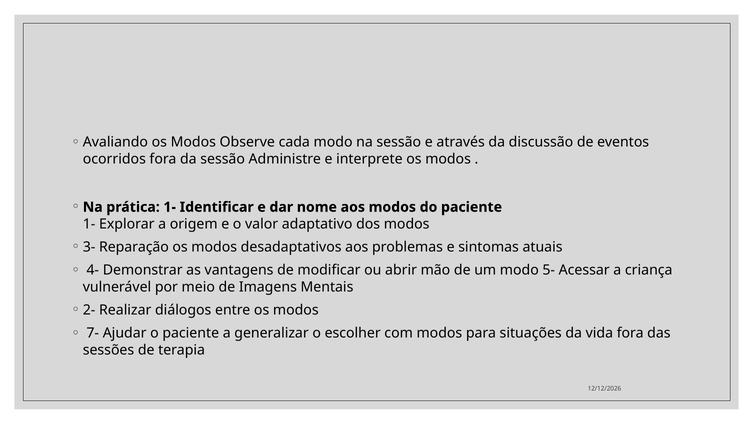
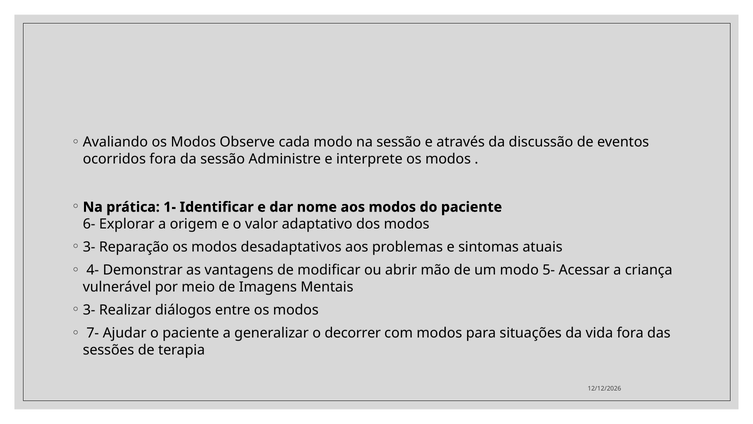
1-: 1- -> 6- (89, 224)
2-: 2- -> 3- (89, 310)
escolher: escolher -> decorrer (353, 333)
